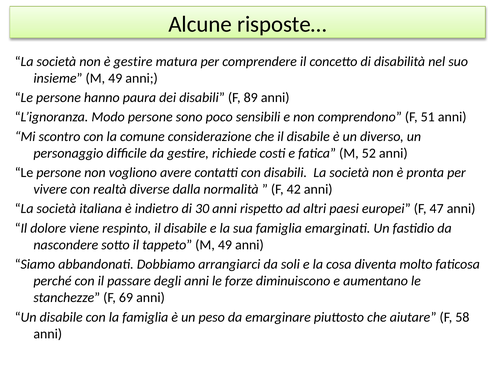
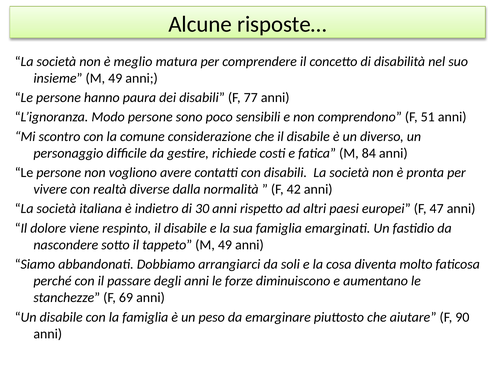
è gestire: gestire -> meglio (133, 61)
89: 89 -> 77 (251, 97)
52: 52 -> 84 (369, 153)
58: 58 -> 90 (462, 316)
